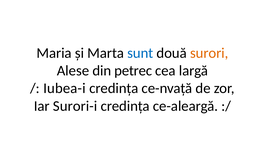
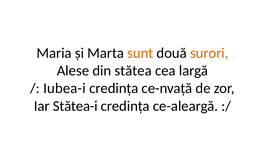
sunt colour: blue -> orange (140, 53)
petrec: petrec -> stătea (133, 71)
Surori-i: Surori-i -> Stătea-i (75, 106)
